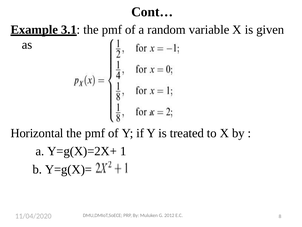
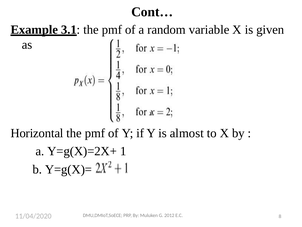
treated: treated -> almost (187, 133)
